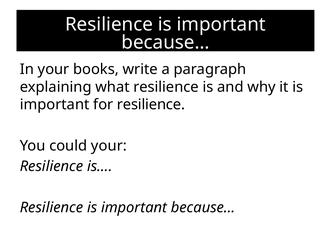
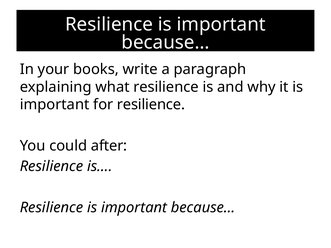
could your: your -> after (109, 146)
